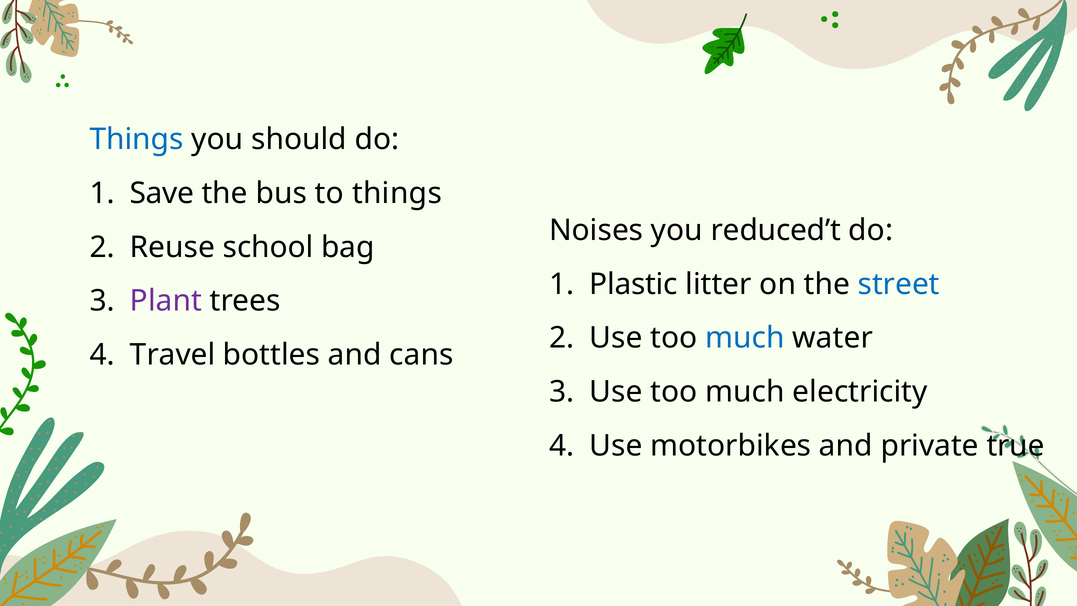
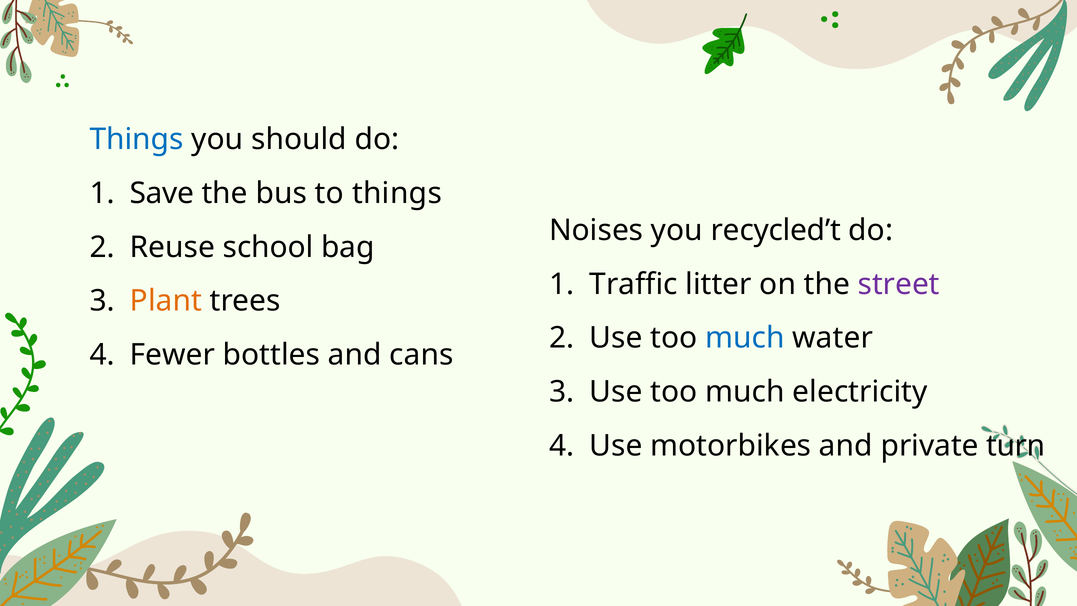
reduced’t: reduced’t -> recycled’t (776, 230)
Plastic: Plastic -> Traffic (633, 284)
street colour: blue -> purple (899, 284)
Plant colour: purple -> orange (166, 301)
Travel: Travel -> Fewer (173, 355)
true: true -> turn (1016, 446)
